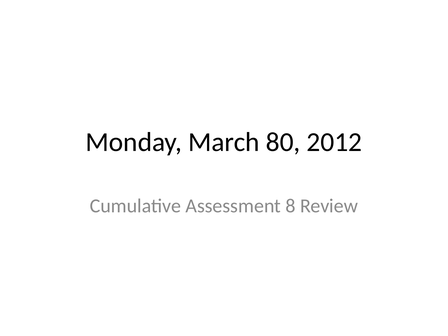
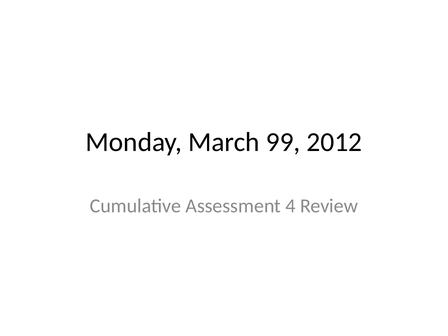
80: 80 -> 99 (283, 142)
8: 8 -> 4 (290, 206)
